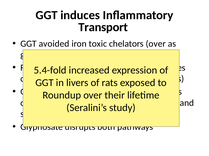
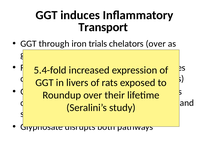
avoided: avoided -> through (54, 44)
toxic: toxic -> trials (98, 44)
